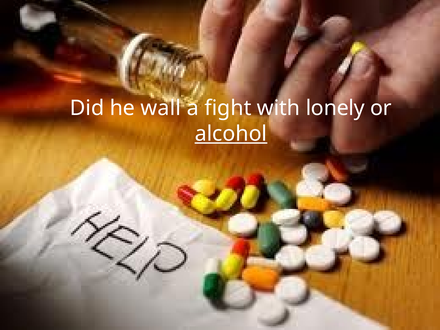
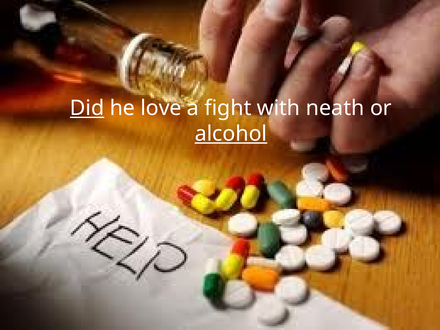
Did underline: none -> present (87, 108)
wall: wall -> love (161, 108)
lonely: lonely -> neath (335, 108)
